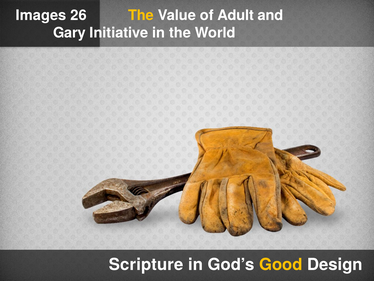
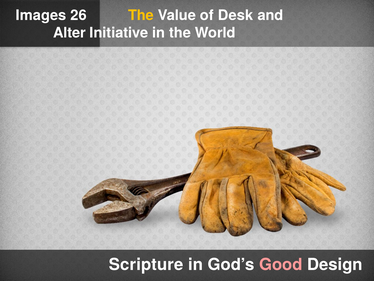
Adult: Adult -> Desk (236, 15)
Gary: Gary -> Alter (69, 33)
Good colour: yellow -> pink (281, 264)
